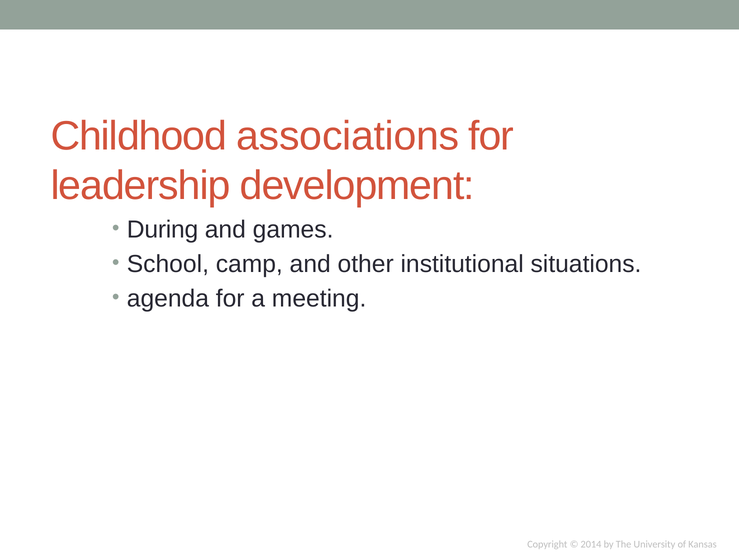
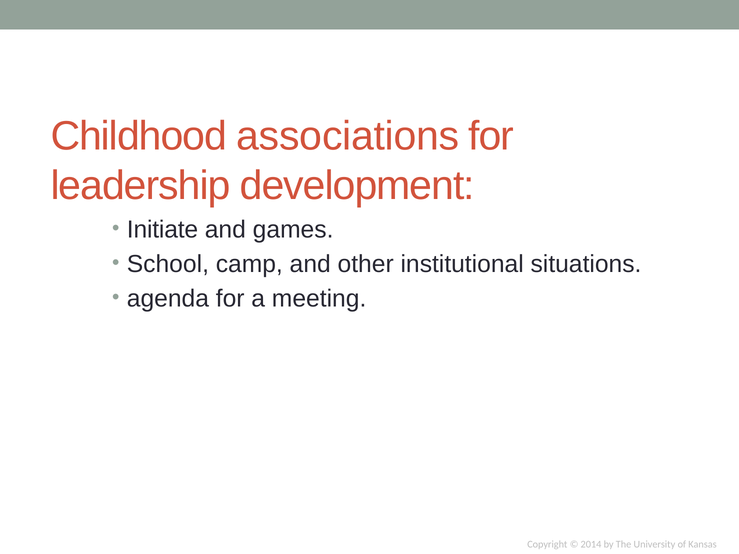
During: During -> Initiate (163, 230)
